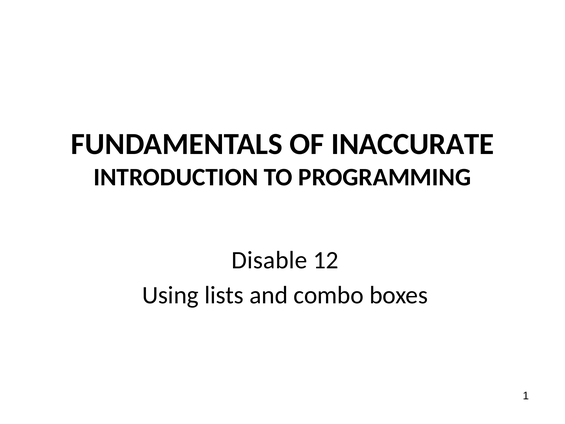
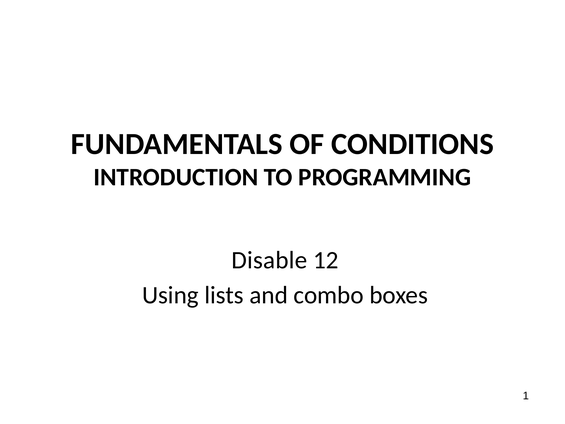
INACCURATE: INACCURATE -> CONDITIONS (412, 144)
